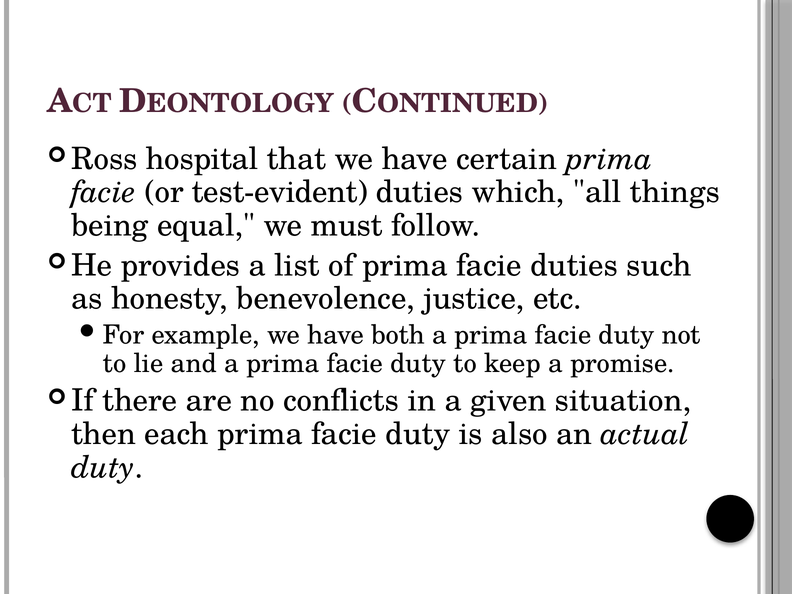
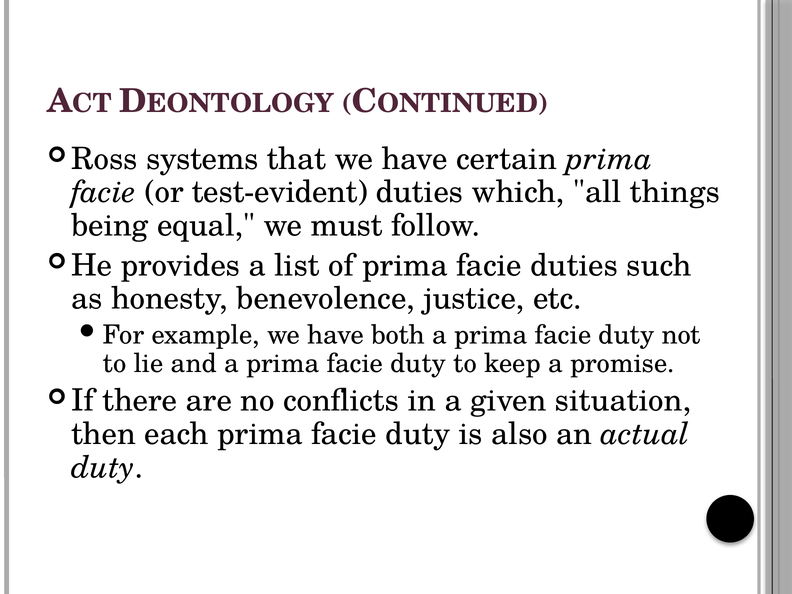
hospital: hospital -> systems (202, 159)
